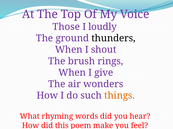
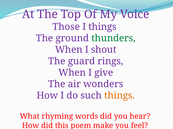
I loudly: loudly -> things (102, 27)
thunders colour: black -> green (113, 38)
brush: brush -> guard (81, 61)
